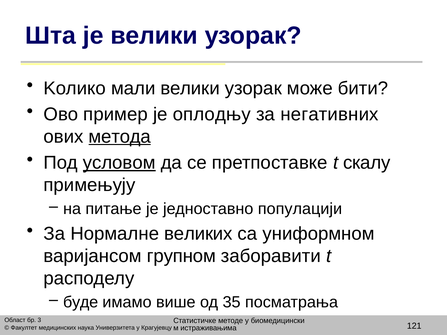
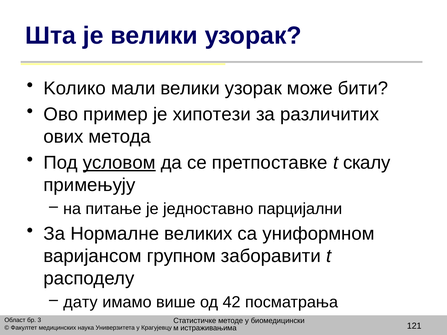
оплодњу: оплодњу -> хипотези (212, 114)
негативних: негативних -> различитих (330, 114)
метода underline: present -> none (120, 137)
популацији: популацији -> парцијални (300, 209)
буде: буде -> дату (80, 302)
35: 35 -> 42 (232, 302)
